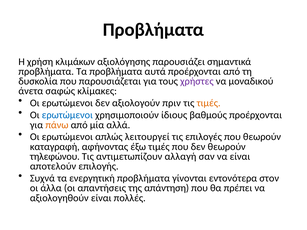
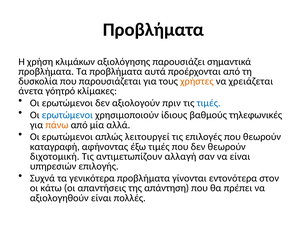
χρήστες colour: purple -> orange (197, 81)
μοναδικού: μοναδικού -> χρειάζεται (251, 81)
σαφώς: σαφώς -> γόητρό (60, 91)
τιμές colour: orange -> blue (209, 103)
βαθμούς προέρχονται: προέρχονται -> τηλεφωνικές (256, 115)
τηλεφώνου: τηλεφώνου -> διχοτομική (55, 157)
αποτελούν: αποτελούν -> υπηρεσιών (53, 166)
ενεργητική: ενεργητική -> γενικότερα (92, 179)
άλλα: άλλα -> κάτω (51, 188)
